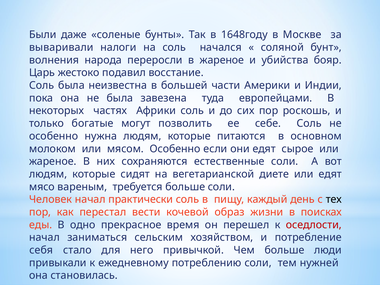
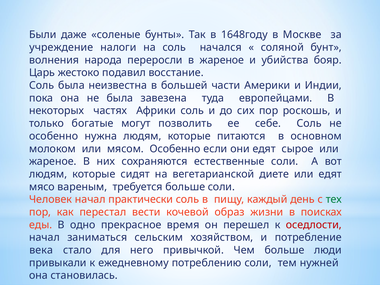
вываривали: вываривали -> учреждение (61, 47)
тех colour: black -> green (334, 199)
себя: себя -> века (41, 250)
